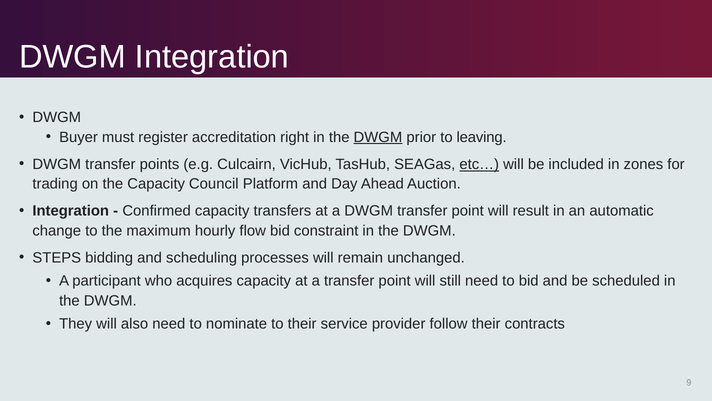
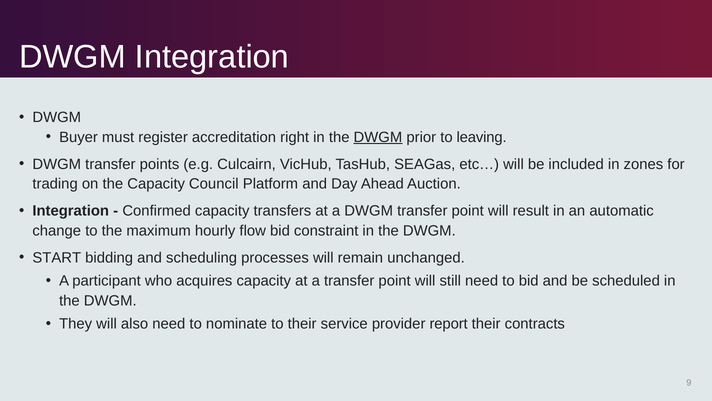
etc… underline: present -> none (479, 164)
STEPS: STEPS -> START (57, 257)
follow: follow -> report (449, 324)
